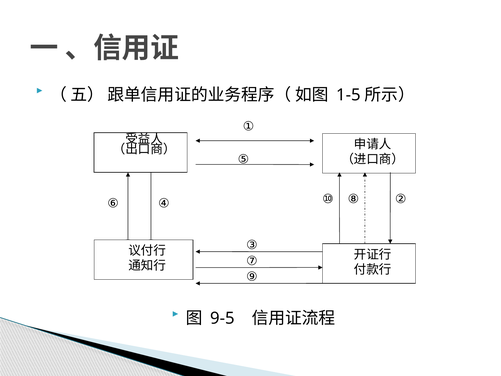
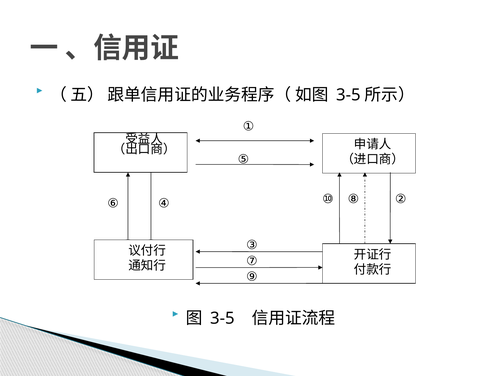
1-5: 1-5 -> 3-5 (348, 95)
9-5: 9-5 -> 3-5 (222, 318)
